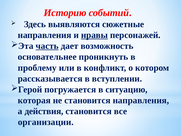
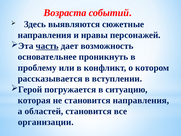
Историю: Историю -> Возраста (65, 13)
нравы underline: present -> none (94, 35)
действия: действия -> областей (44, 111)
